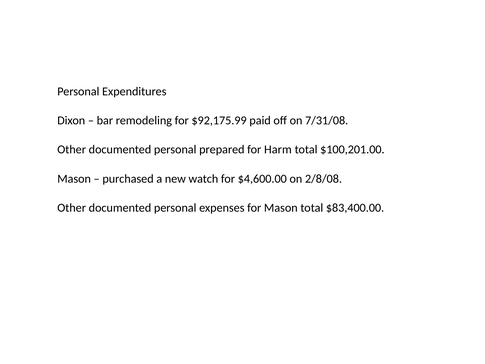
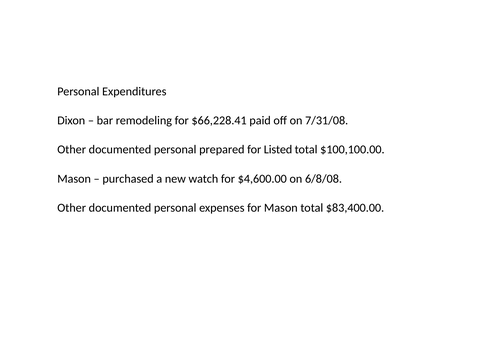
$92,175.99: $92,175.99 -> $66,228.41 (219, 120)
Harm: Harm -> Listed (278, 150)
$100,201.00: $100,201.00 -> $100,100.00 (352, 150)
2/8/08: 2/8/08 -> 6/8/08 (323, 179)
